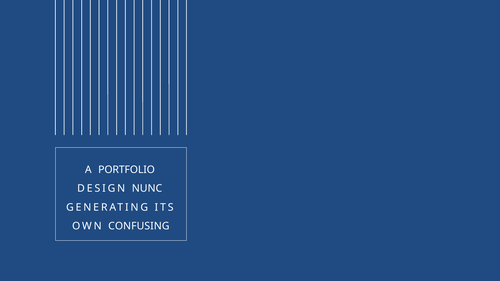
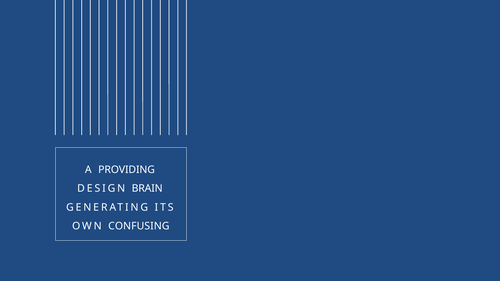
PORTFOLIO: PORTFOLIO -> PROVIDING (127, 170)
NUNC: NUNC -> BRAIN (147, 189)
